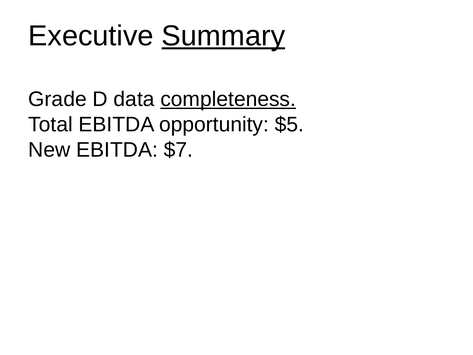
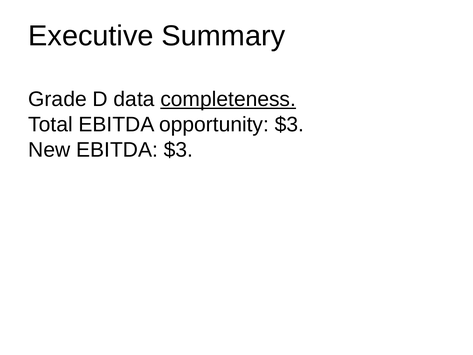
Summary underline: present -> none (223, 36)
opportunity $5: $5 -> $3 (289, 124)
EBITDA $7: $7 -> $3 (178, 150)
